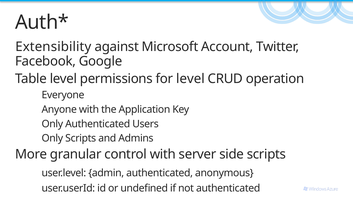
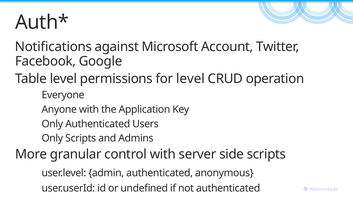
Extensibility: Extensibility -> Notifications (53, 47)
